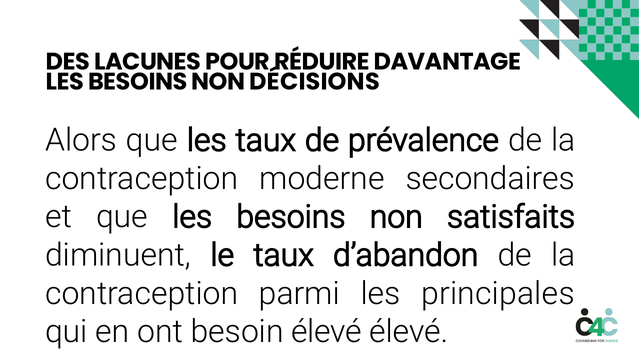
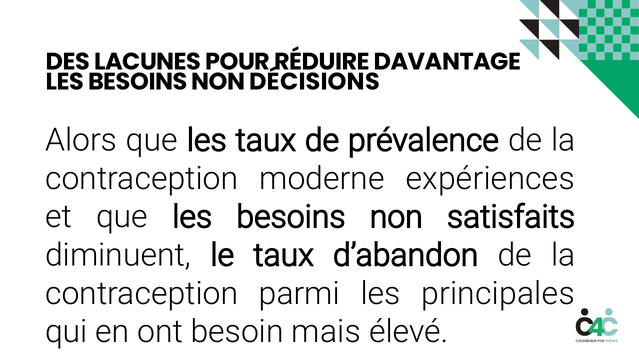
secondaires: secondaires -> expériences (490, 179)
besoin élevé: élevé -> mais (326, 332)
